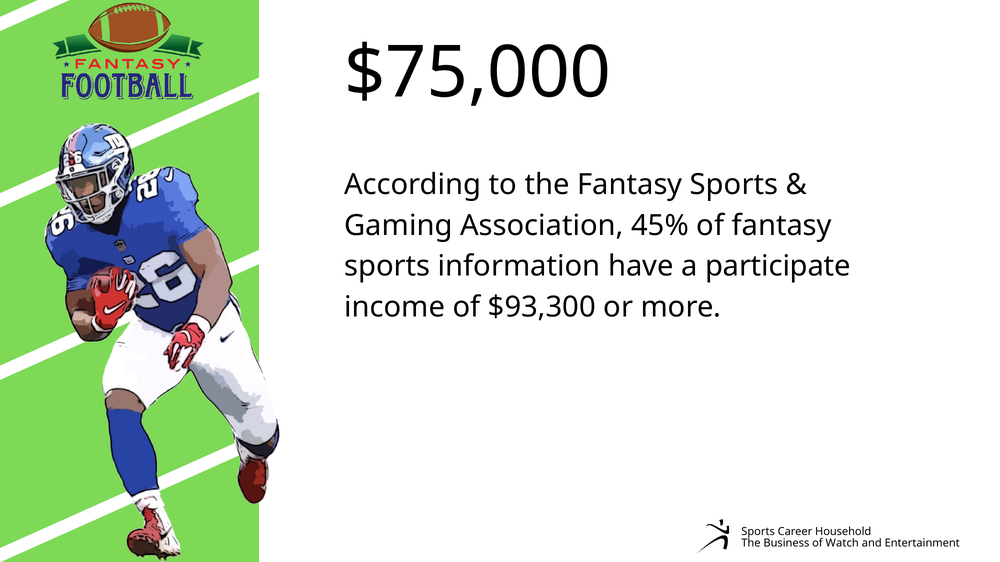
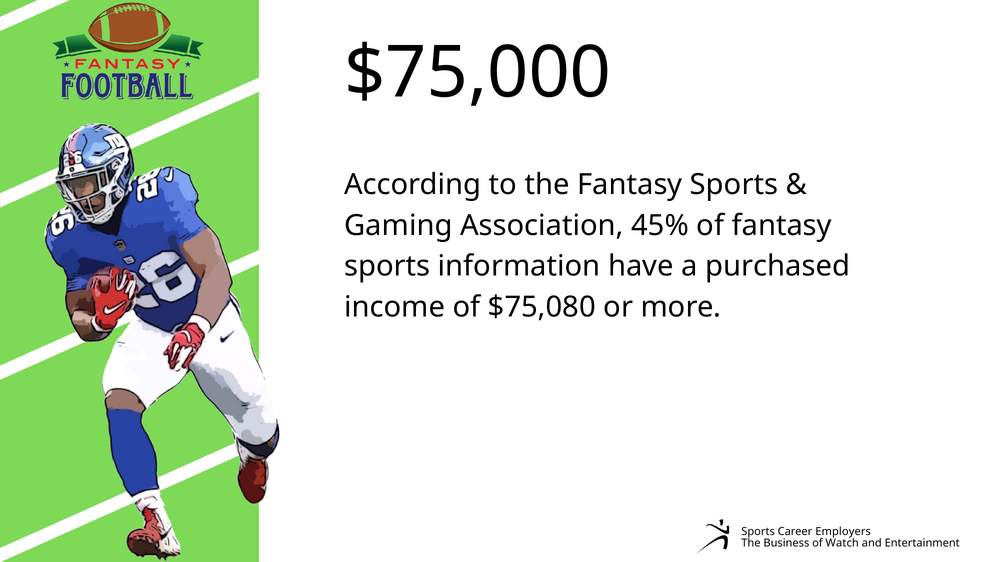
participate: participate -> purchased (778, 267)
$93,300: $93,300 -> $75,080 (542, 307)
Household: Household -> Employers (843, 532)
